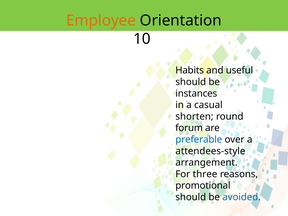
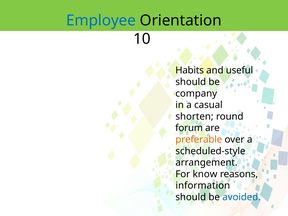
Employee colour: orange -> blue (101, 21)
instances: instances -> company (196, 93)
preferable colour: blue -> orange (199, 140)
attendees-style: attendees-style -> scheduled-style (210, 151)
three: three -> know (205, 174)
promotional: promotional -> information (203, 186)
